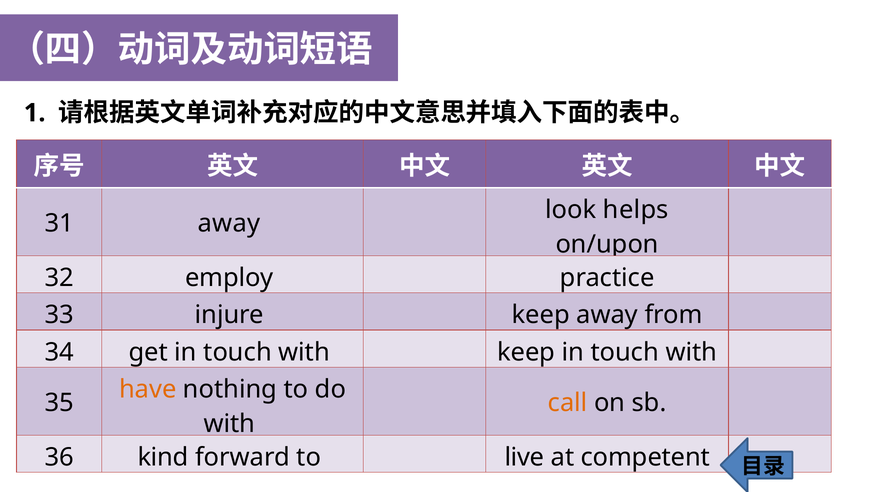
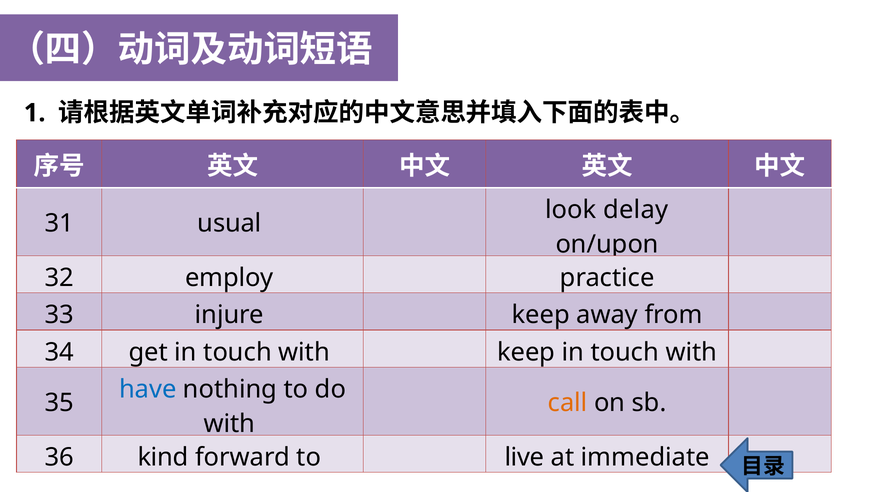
helps: helps -> delay (636, 210)
31 away: away -> usual (229, 223)
have colour: orange -> blue (148, 389)
competent: competent -> immediate (645, 457)
